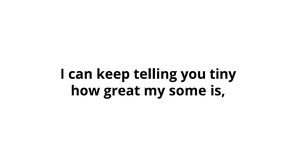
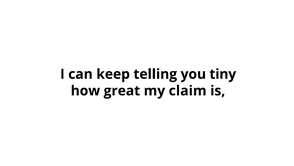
some: some -> claim (188, 90)
